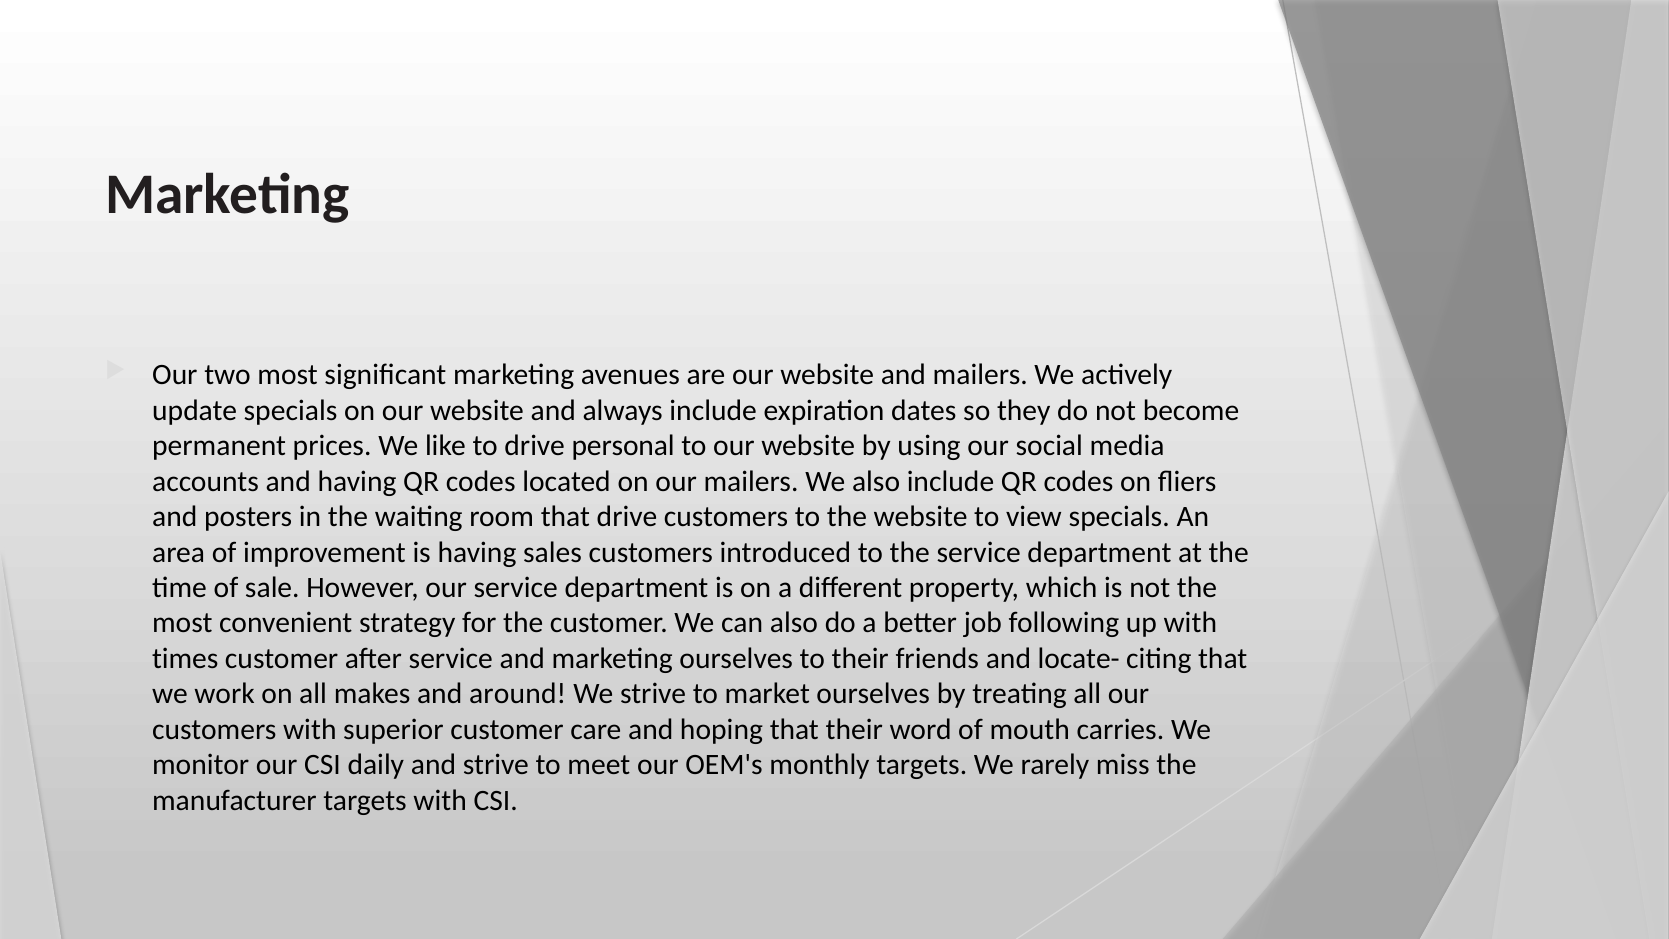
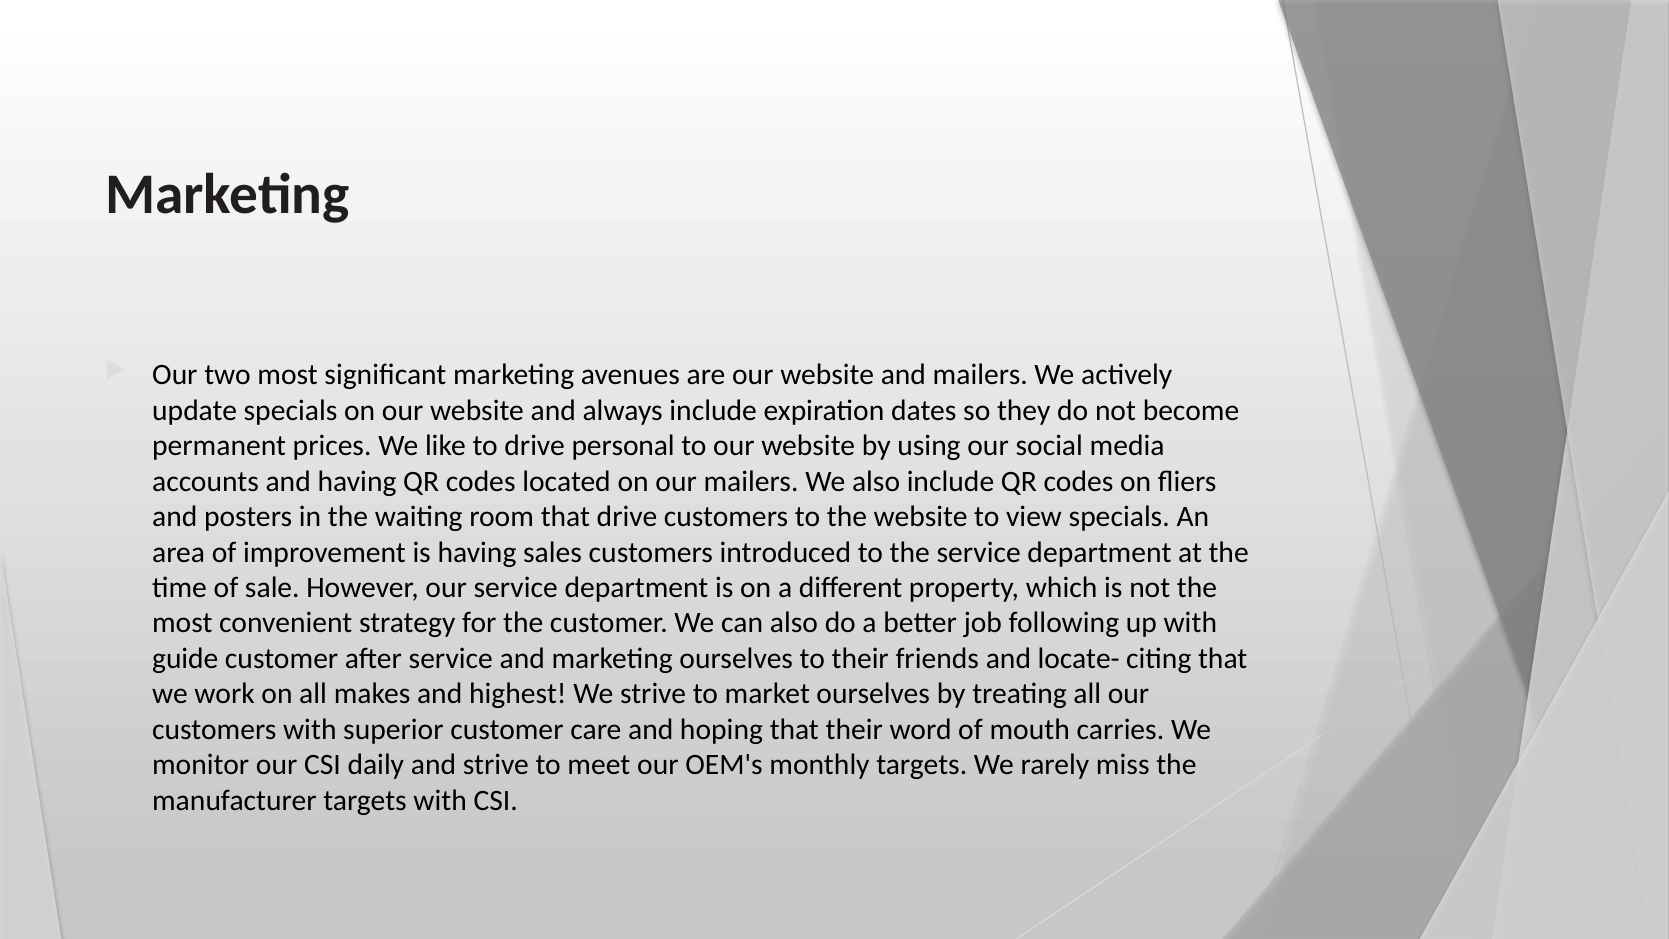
times: times -> guide (185, 659)
around: around -> highest (518, 694)
